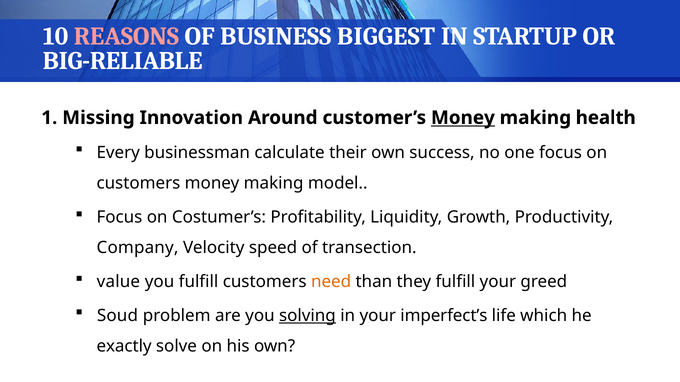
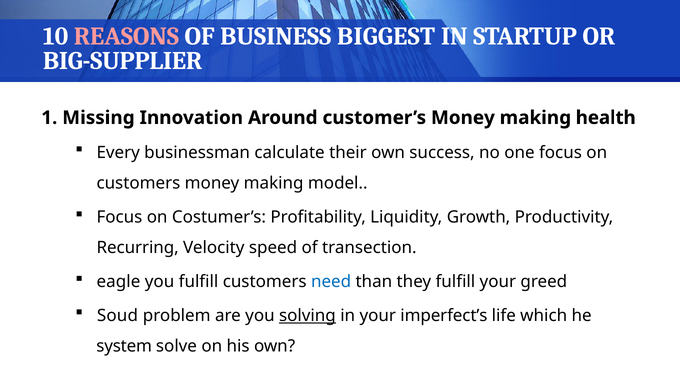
BIG-RELIABLE: BIG-RELIABLE -> BIG-SUPPLIER (123, 61)
Money underline: present -> none (463, 118)
Company: Company -> Recurring (138, 248)
value: value -> eagle (118, 282)
need colour: orange -> blue (331, 282)
exactly: exactly -> system (124, 347)
